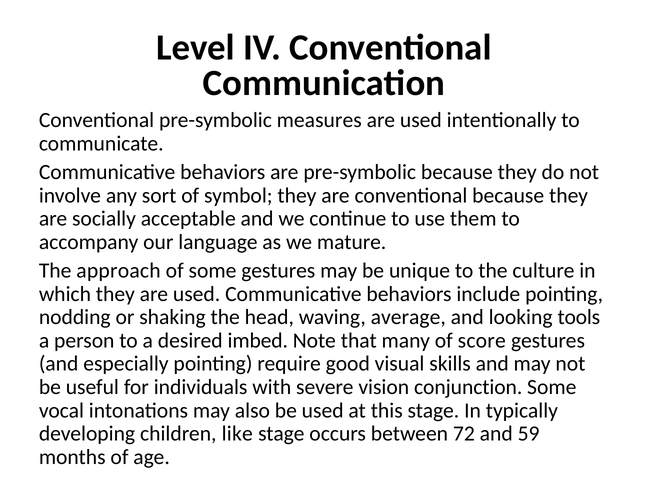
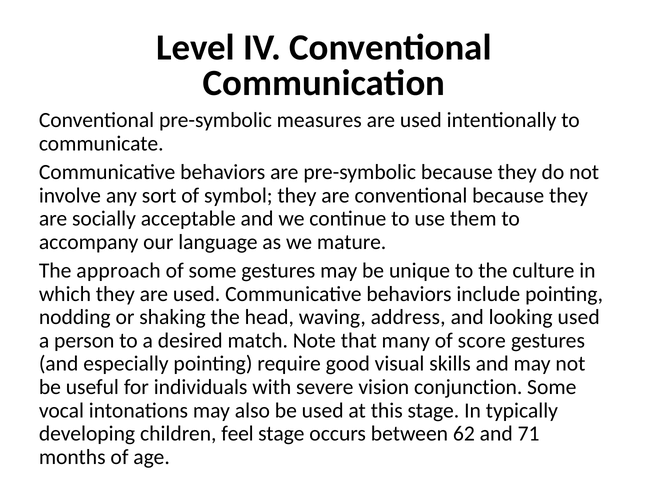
average: average -> address (408, 317)
looking tools: tools -> used (579, 317)
imbed: imbed -> match (258, 341)
like: like -> feel (237, 434)
72: 72 -> 62 (464, 434)
59: 59 -> 71 (529, 434)
